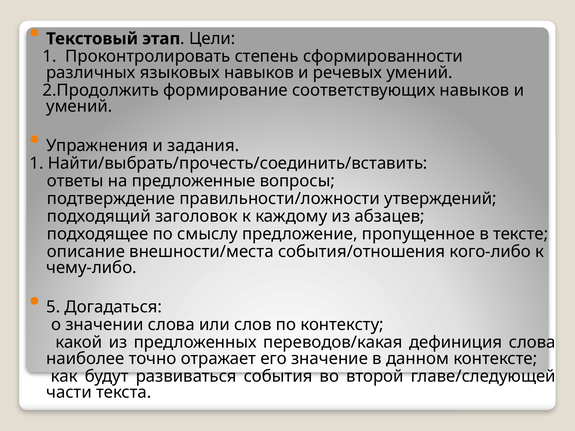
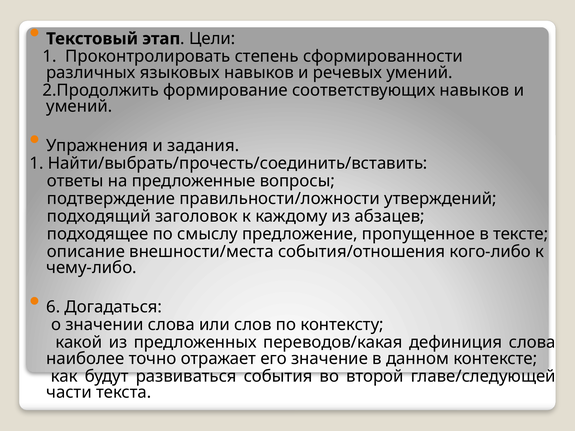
5: 5 -> 6 (53, 307)
